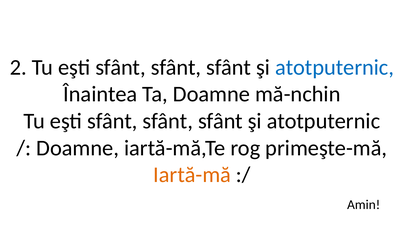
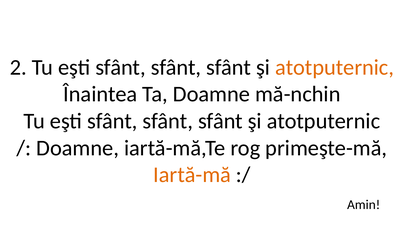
atotputernic colour: blue -> orange (334, 67)
